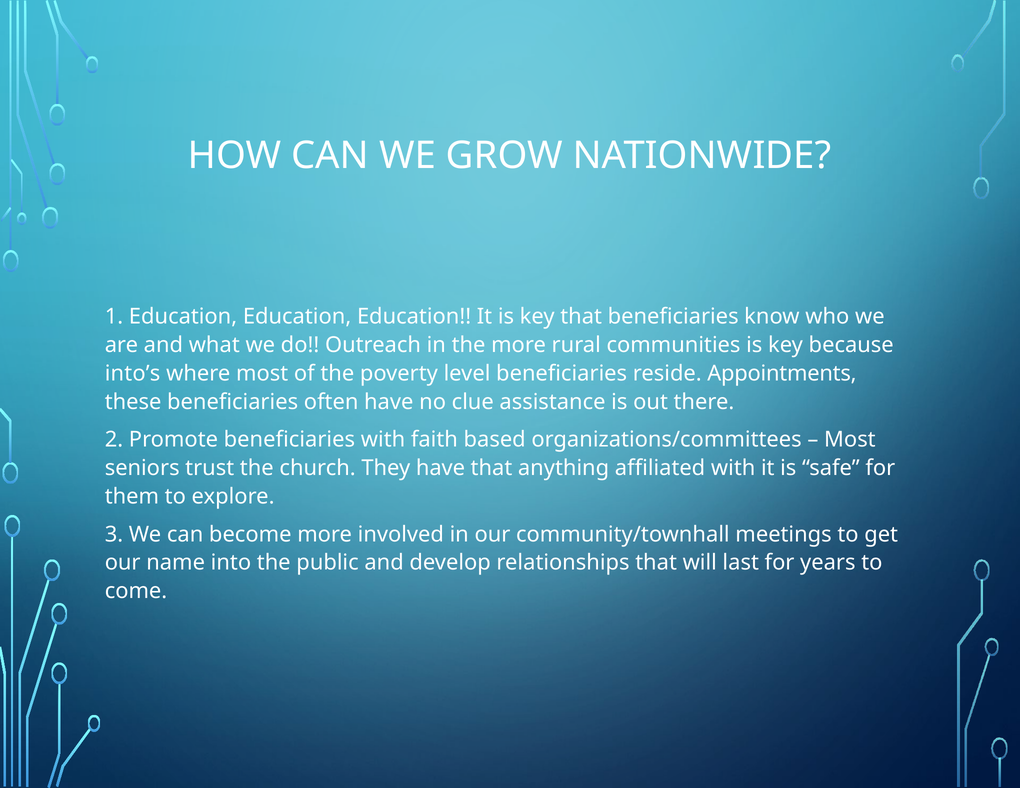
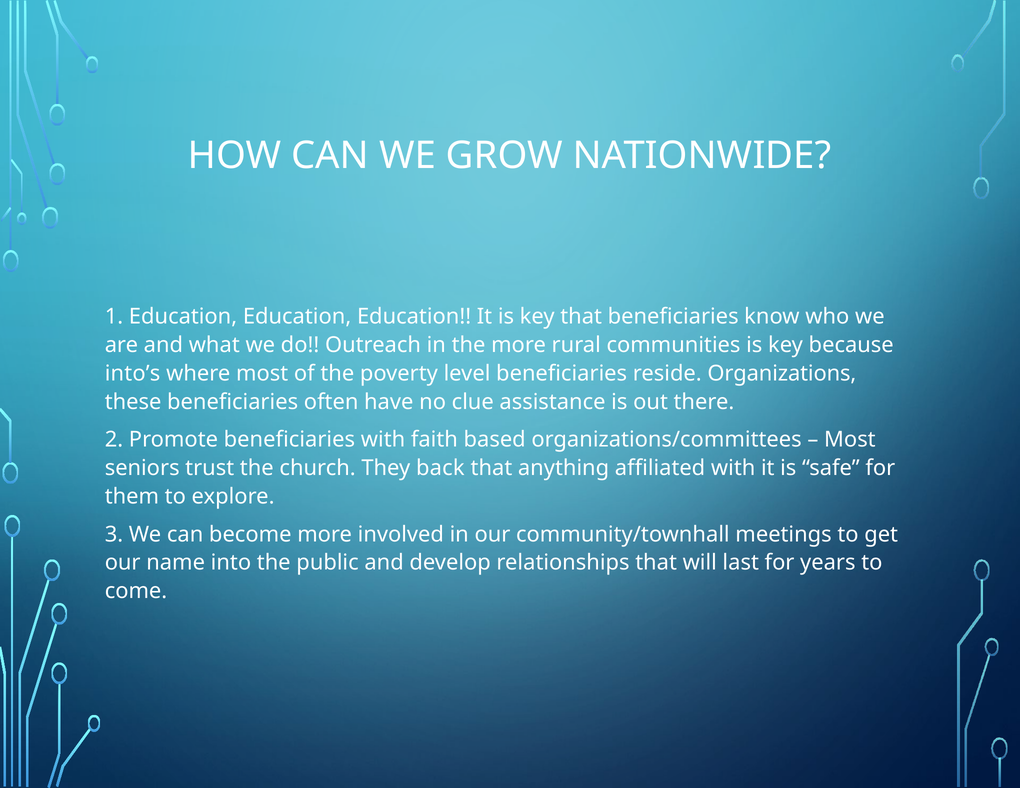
Appointments: Appointments -> Organizations (782, 374)
They have: have -> back (440, 468)
